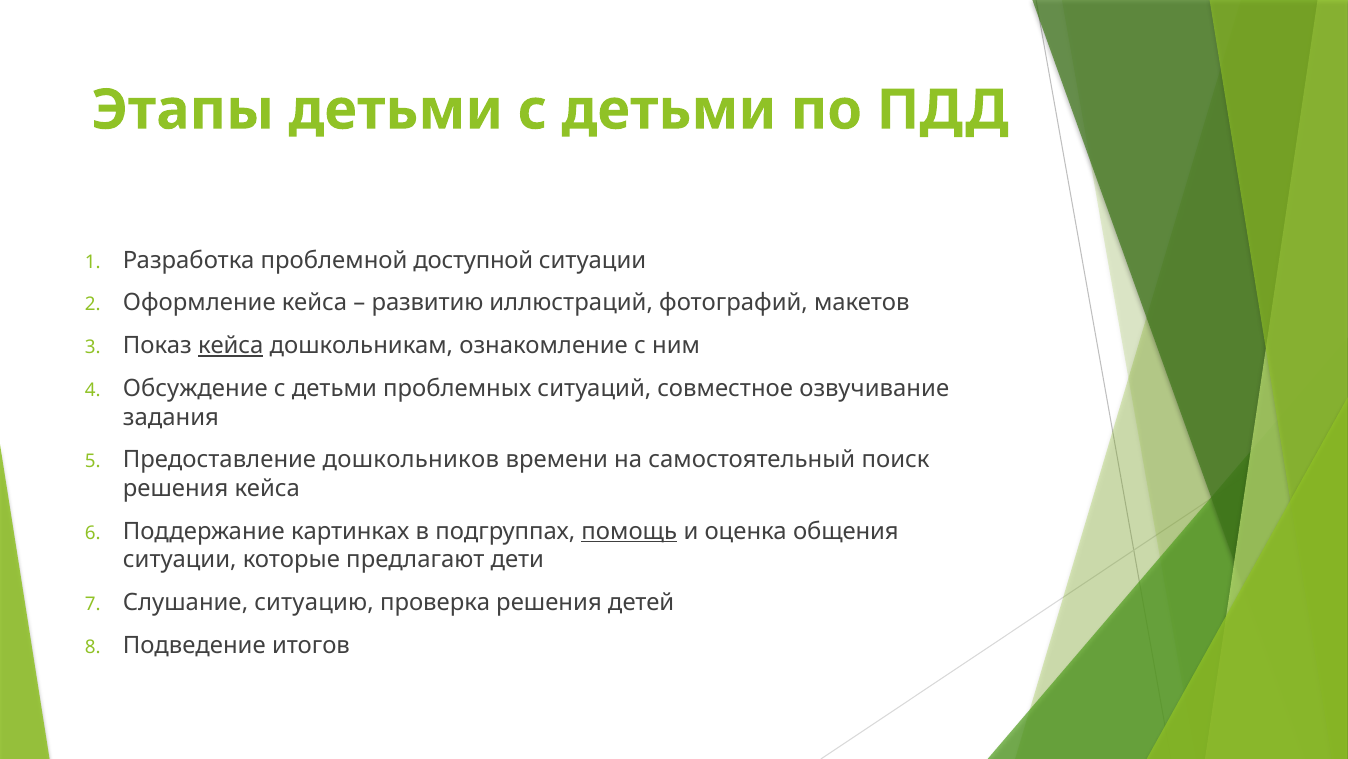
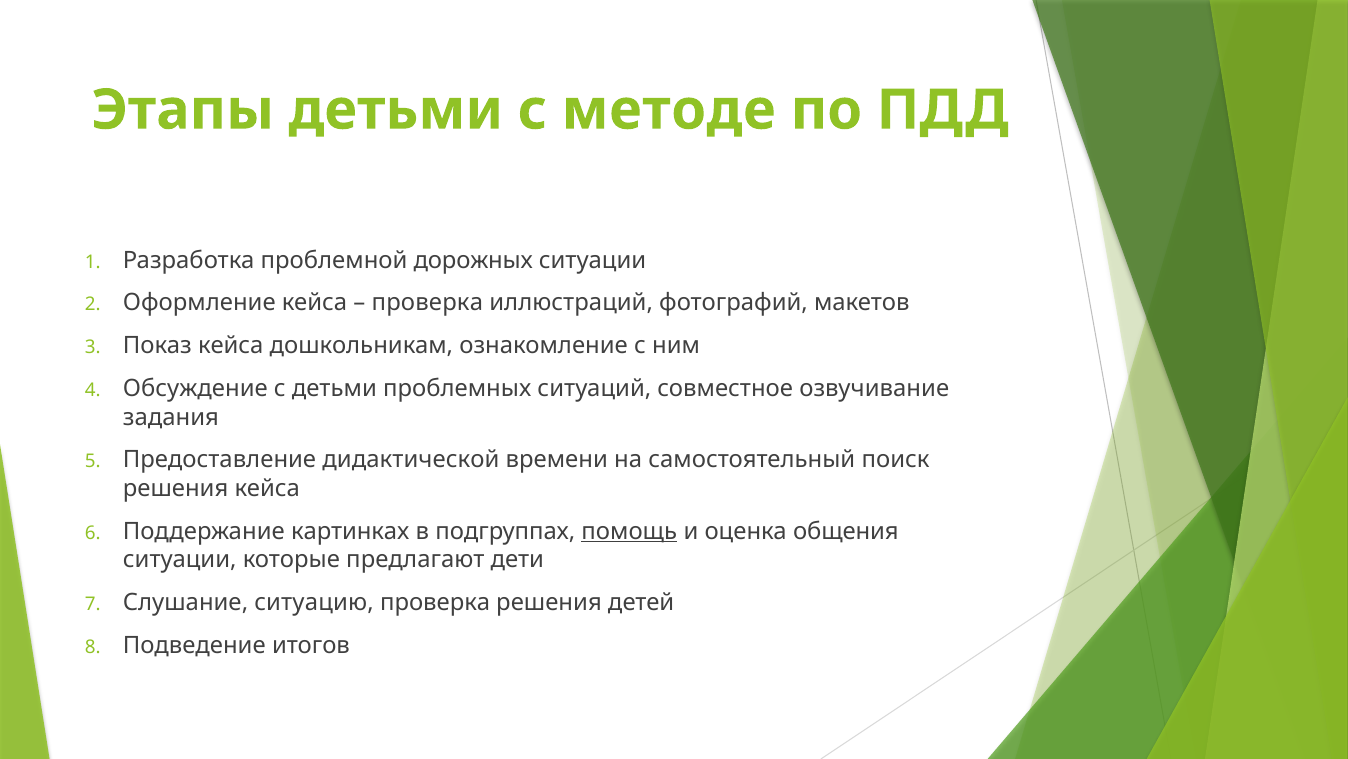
детьми: детьми -> методе (669, 110)
доступной: доступной -> дорожных (473, 260)
развитию: развитию -> проверка (427, 303)
кейса underline: present -> none (231, 345)
дошкольников: дошкольников -> дидактической (411, 459)
